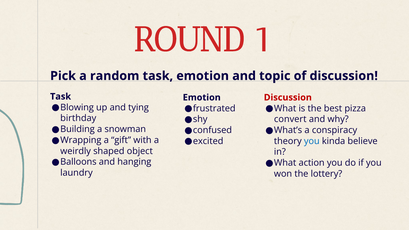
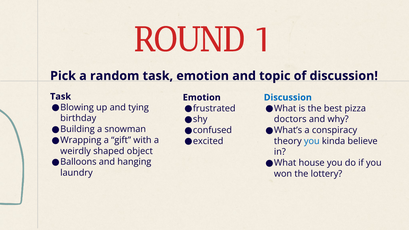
Discussion colour: red -> blue (288, 97)
convert: convert -> doctors (290, 119)
action: action -> house (312, 163)
